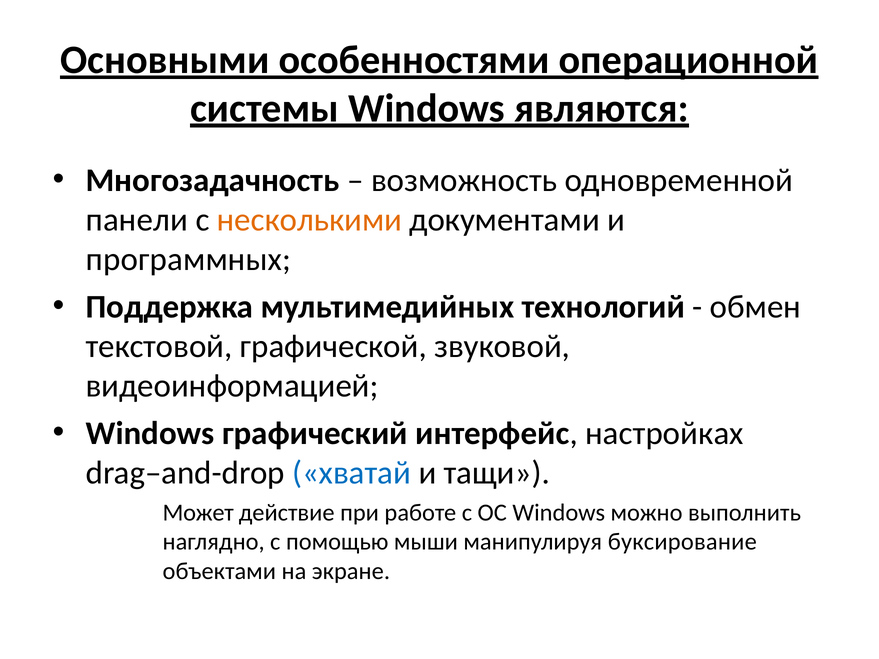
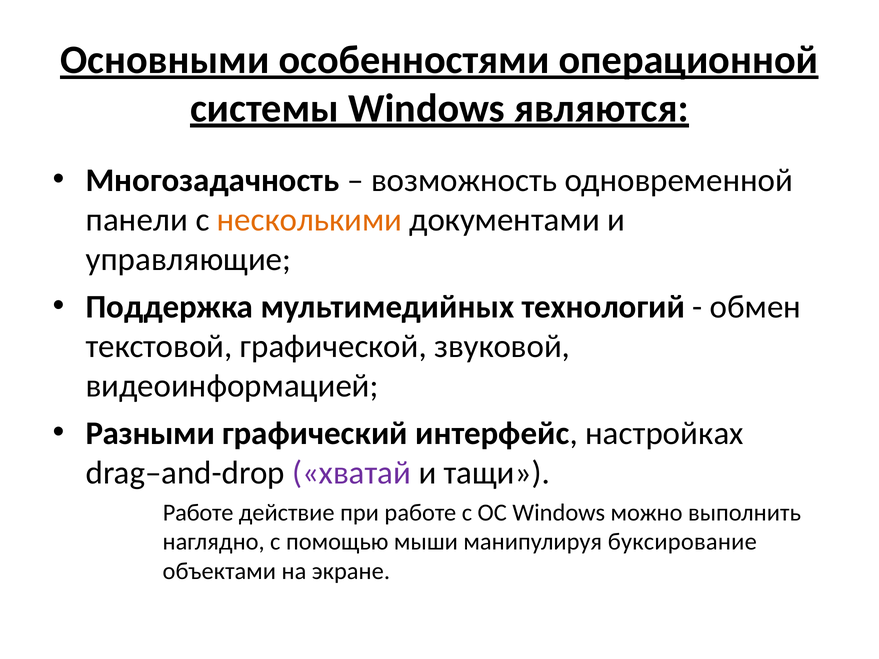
программных: программных -> управляющие (188, 259)
Windows: Windows -> Разными (150, 433)
хватай colour: blue -> purple (352, 473)
Может: Может -> Работе (198, 513)
